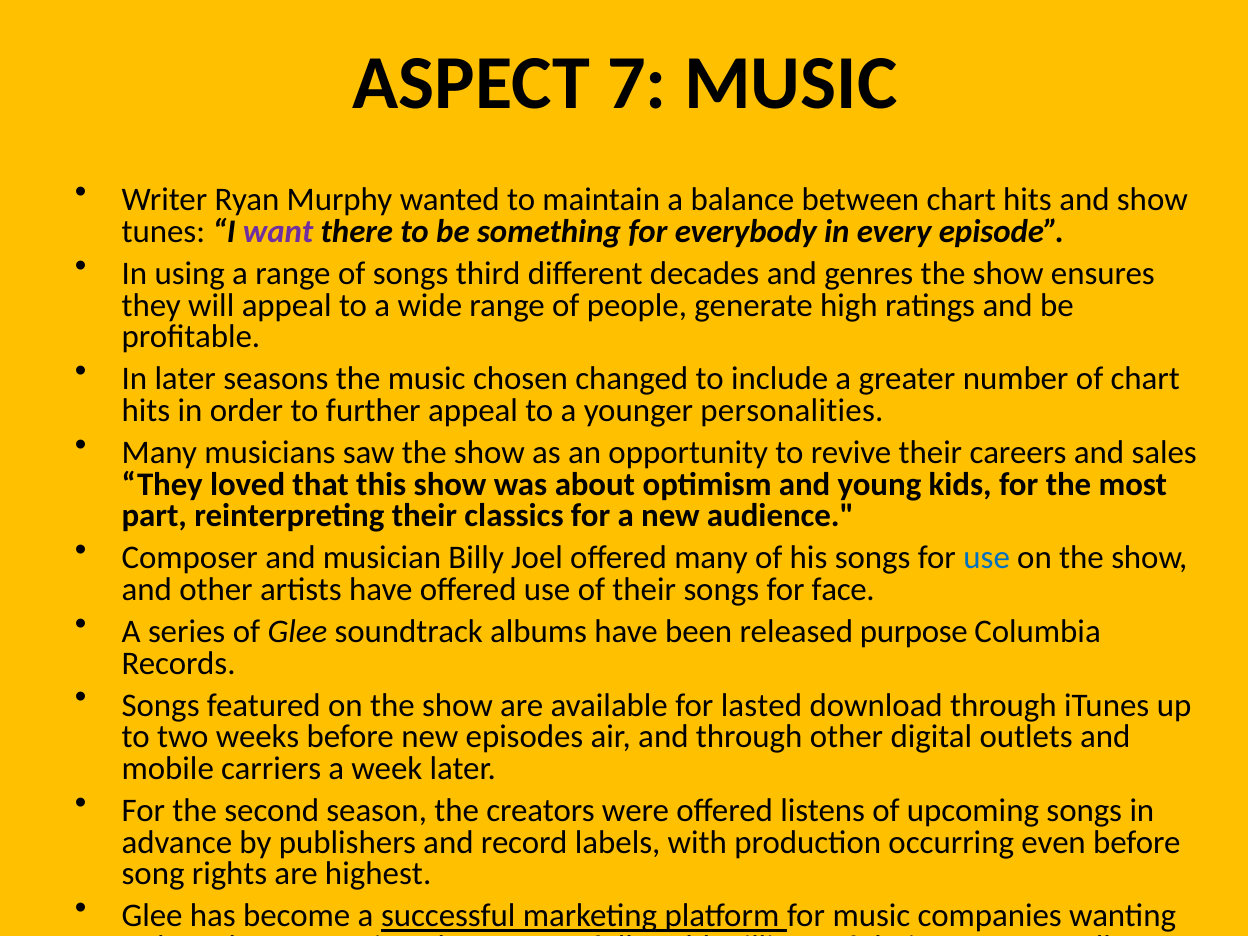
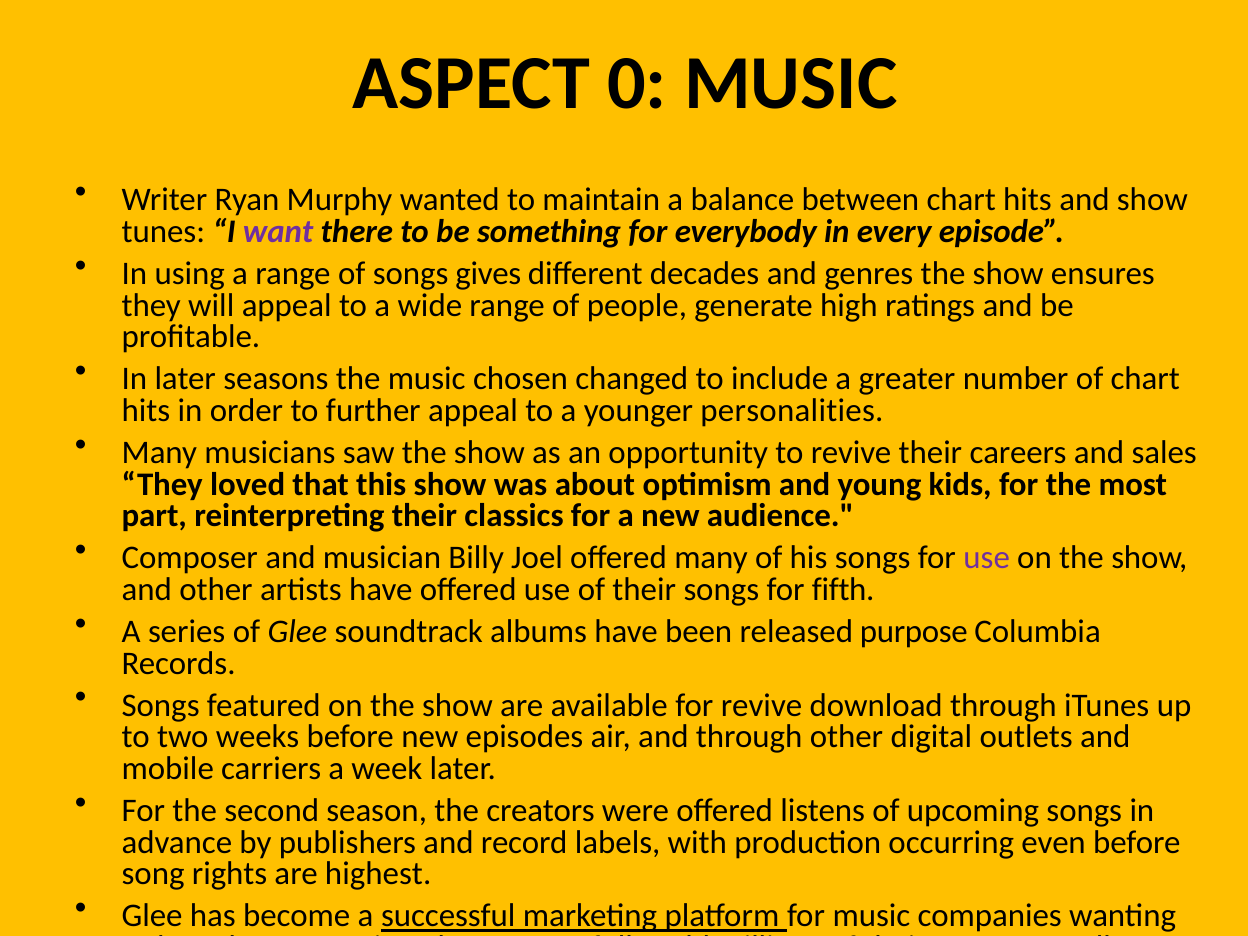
7: 7 -> 0 (637, 83)
third: third -> gives (488, 274)
use colour: blue -> purple (987, 558)
face: face -> fifth (843, 590)
for lasted: lasted -> revive (762, 706)
